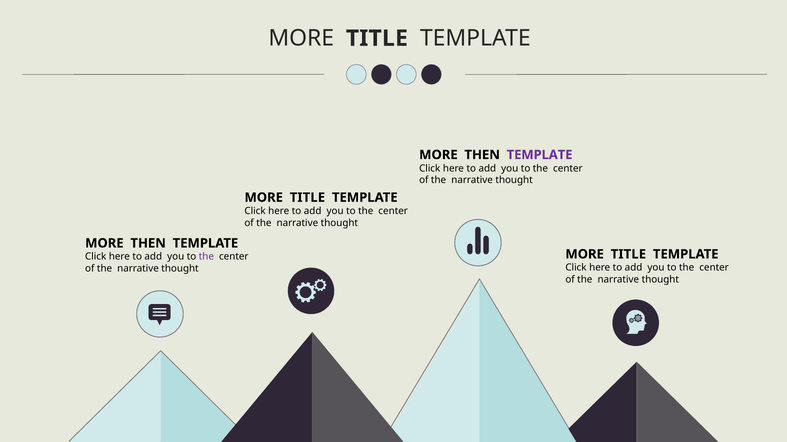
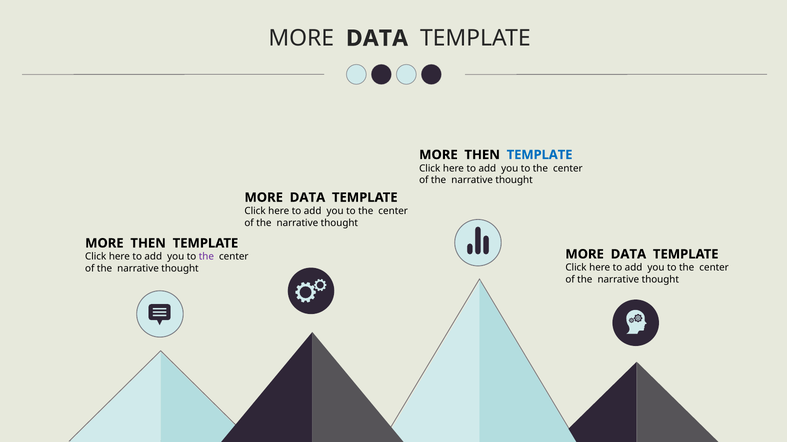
TITLE: TITLE -> DATA (377, 38)
TEMPLATE colour: purple -> blue (540, 155)
TITLE: TITLE -> DATA (307, 198)
TITLE: TITLE -> DATA (628, 255)
